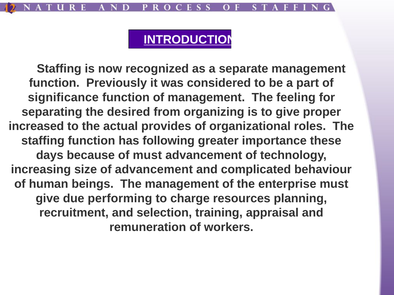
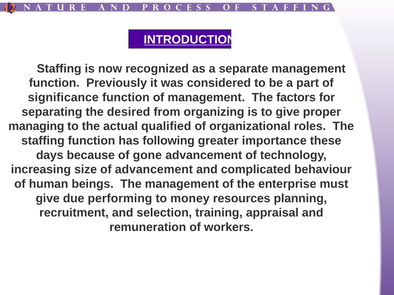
feeling: feeling -> factors (296, 98)
increased: increased -> managing (36, 126)
provides: provides -> qualified (166, 126)
of must: must -> gone (147, 155)
charge: charge -> money (190, 199)
